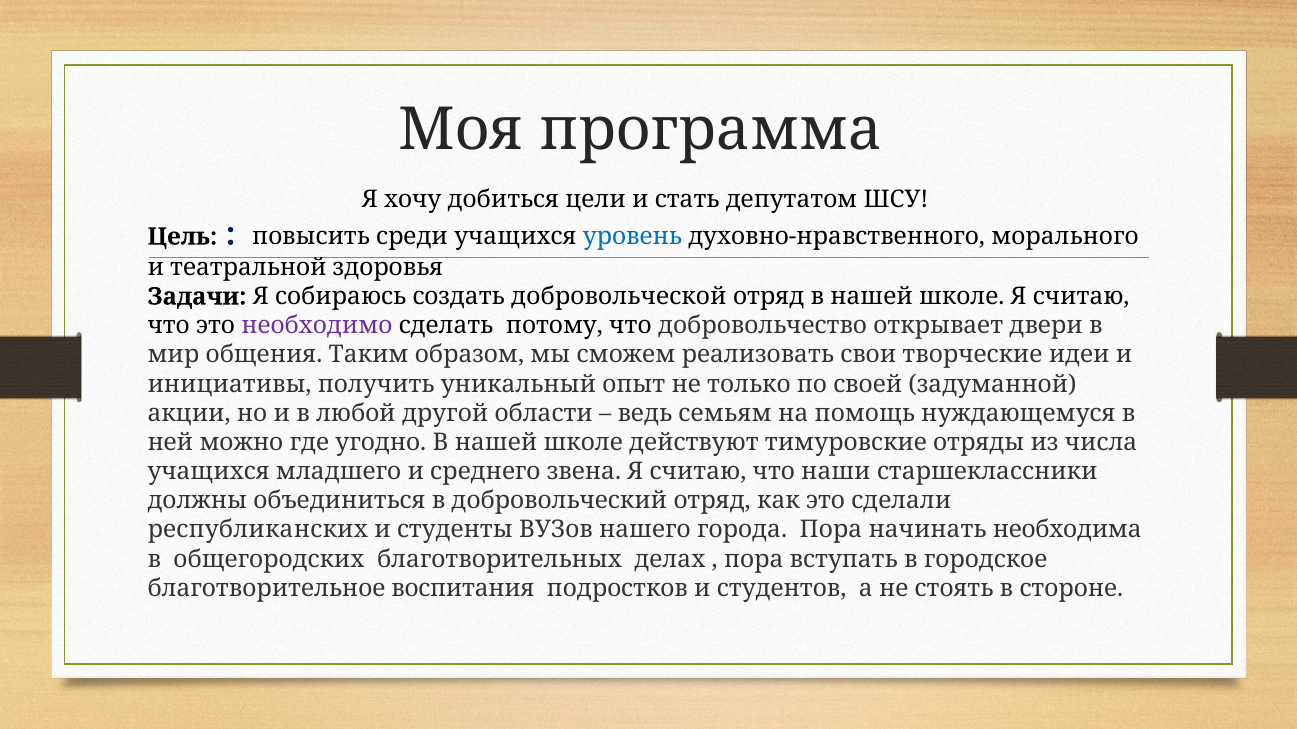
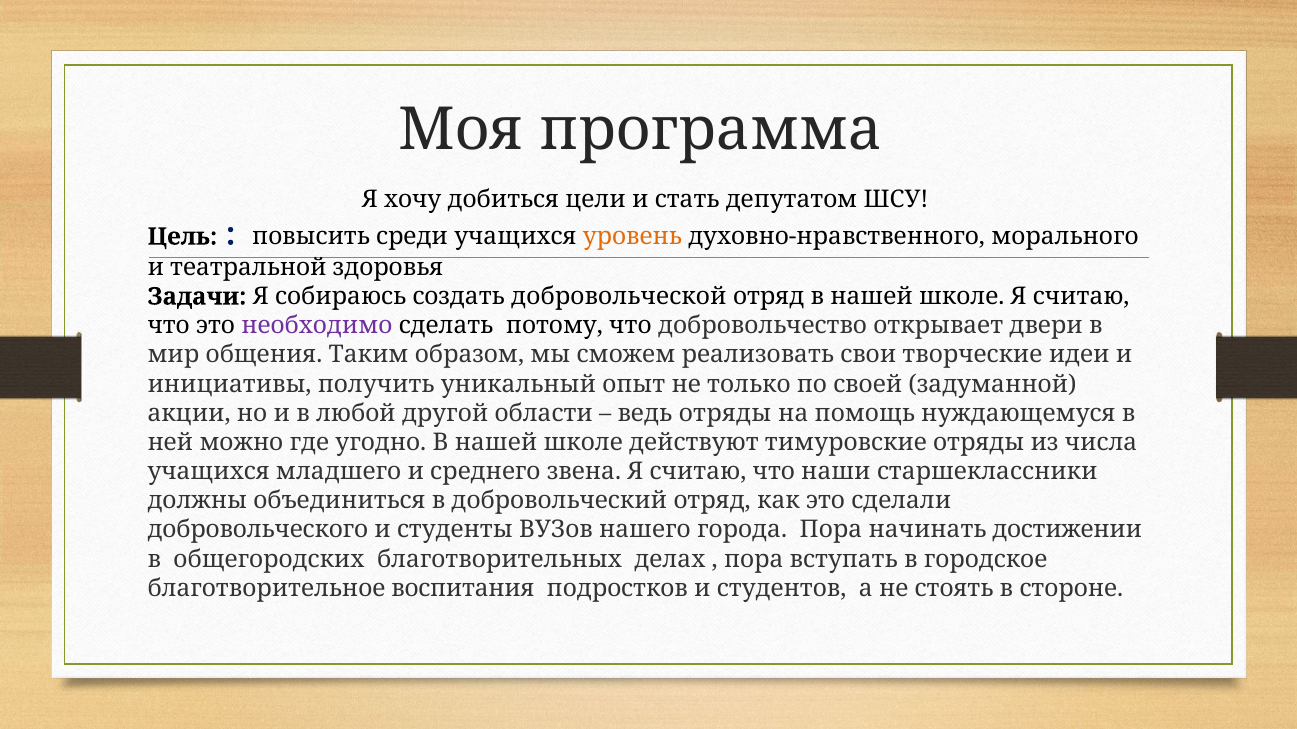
уровень colour: blue -> orange (632, 237)
ведь семьям: семьям -> отряды (725, 414)
республиканских: республиканских -> добровольческого (258, 530)
необходима: необходима -> достижении (1067, 530)
